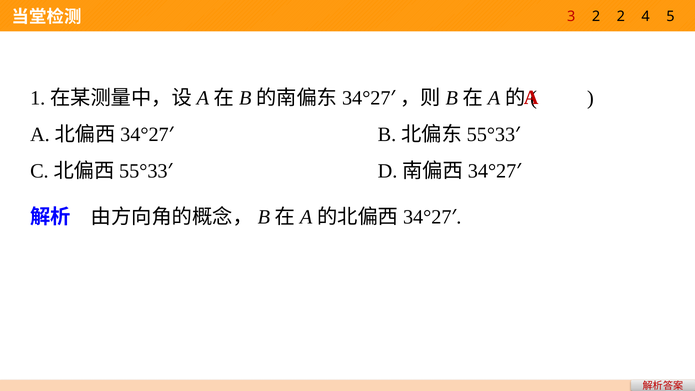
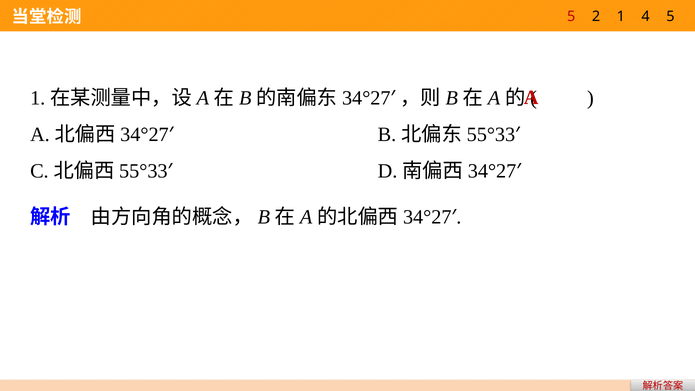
3: 3 -> 5 (571, 16)
2 2: 2 -> 1 (621, 16)
